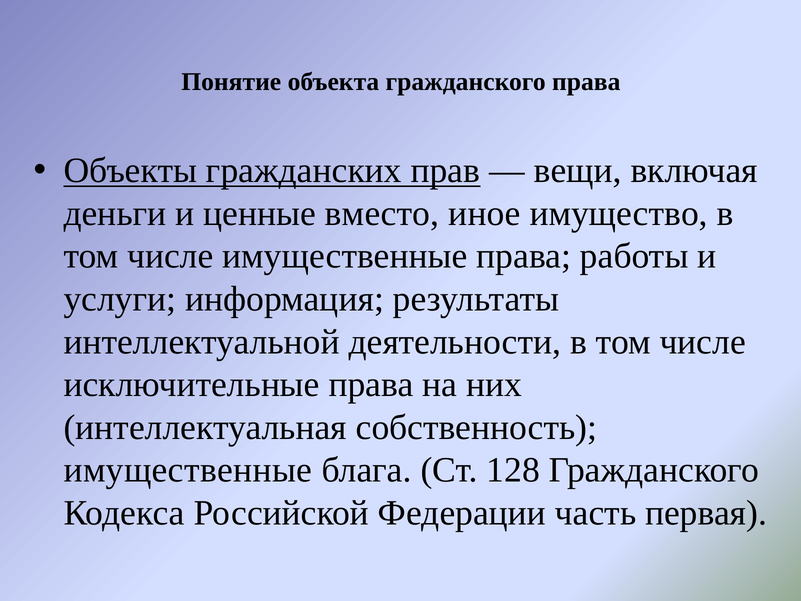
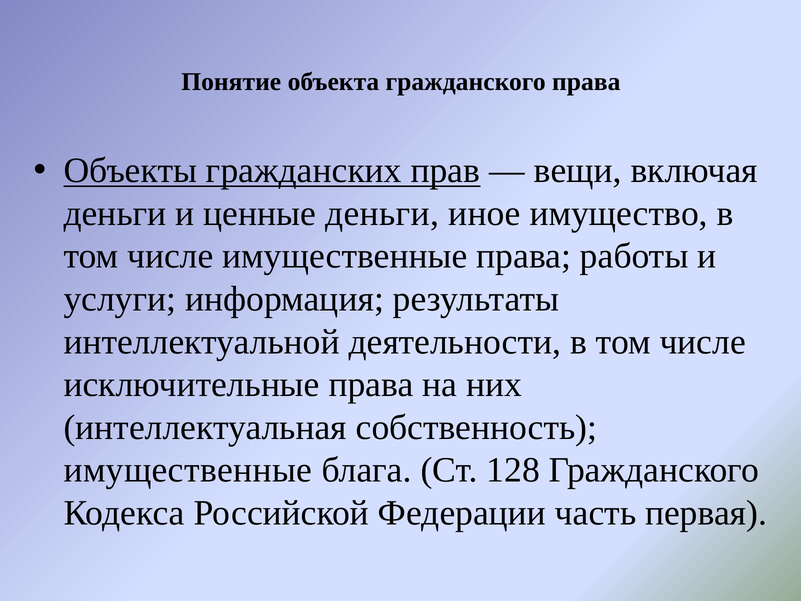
ценные вместо: вместо -> деньги (382, 213)
